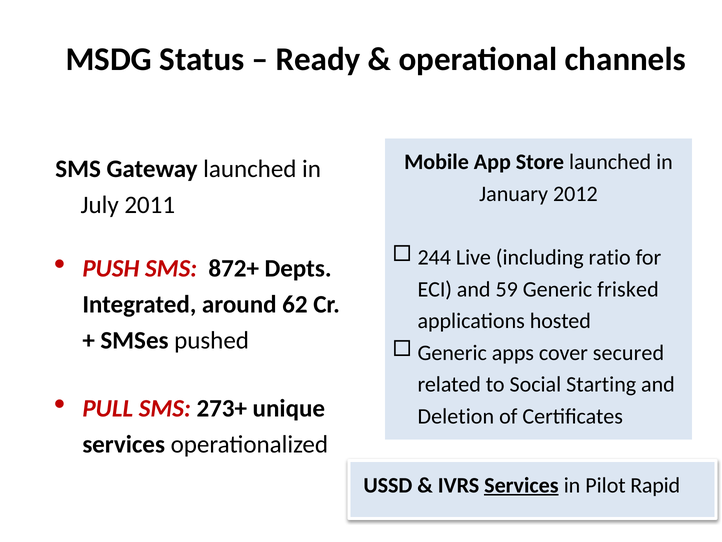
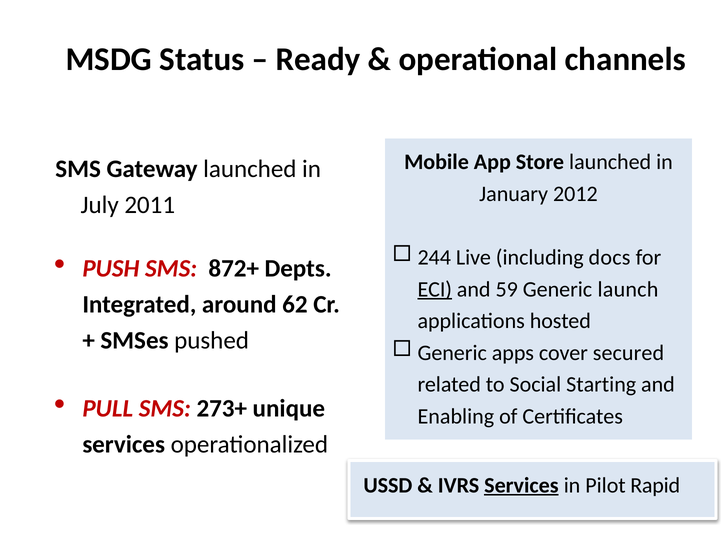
ratio: ratio -> docs (610, 257)
ECI underline: none -> present (435, 289)
frisked: frisked -> launch (628, 289)
Deletion: Deletion -> Enabling (456, 416)
